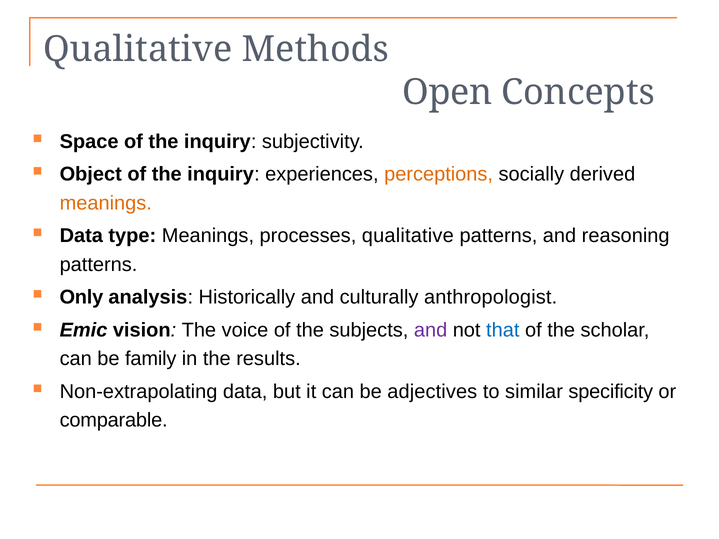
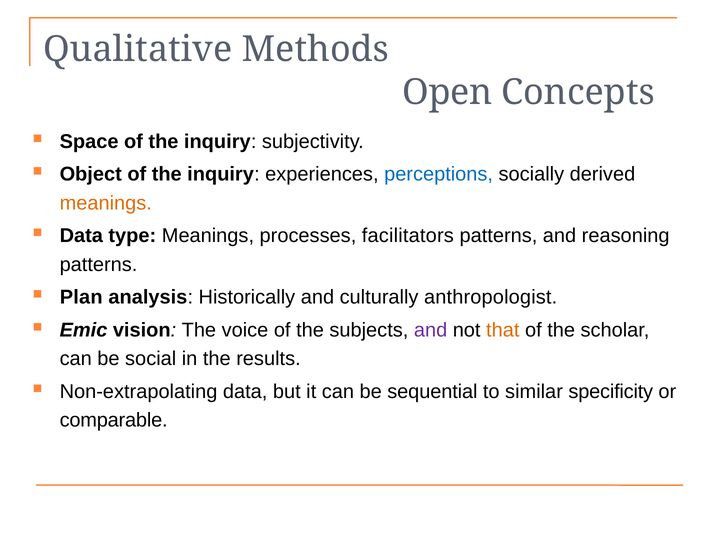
perceptions colour: orange -> blue (439, 174)
processes qualitative: qualitative -> facilitators (408, 236)
Only: Only -> Plan (81, 297)
that colour: blue -> orange (503, 330)
family: family -> social (151, 359)
adjectives: adjectives -> sequential (432, 392)
